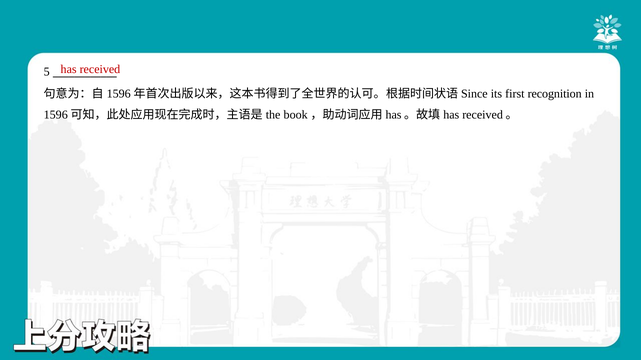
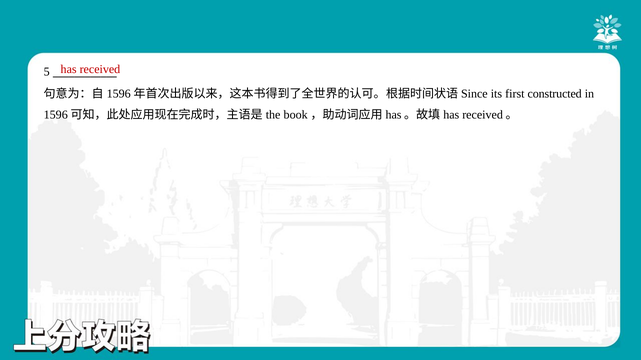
recognition: recognition -> constructed (555, 94)
